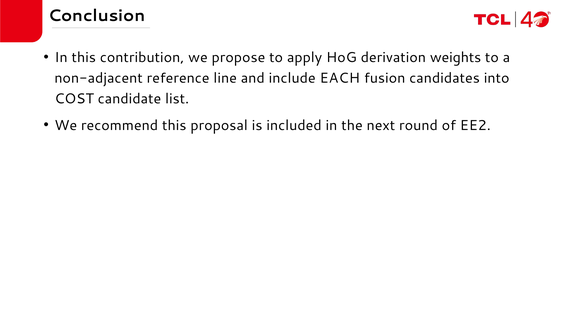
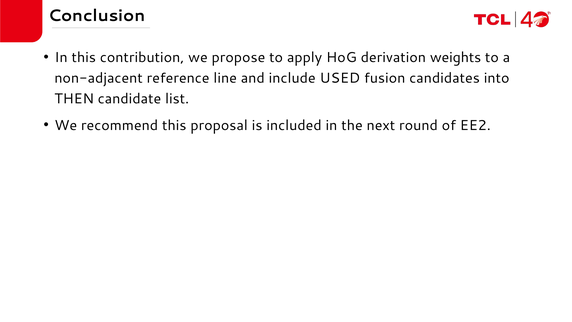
EACH: EACH -> USED (340, 78)
COST: COST -> THEN (74, 99)
